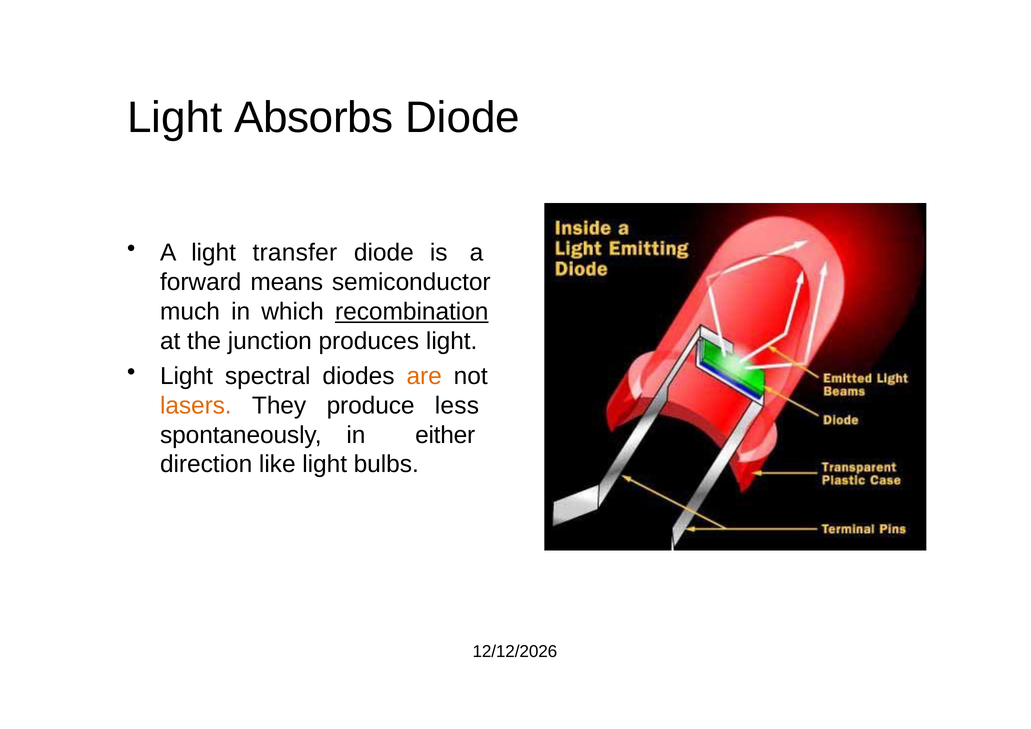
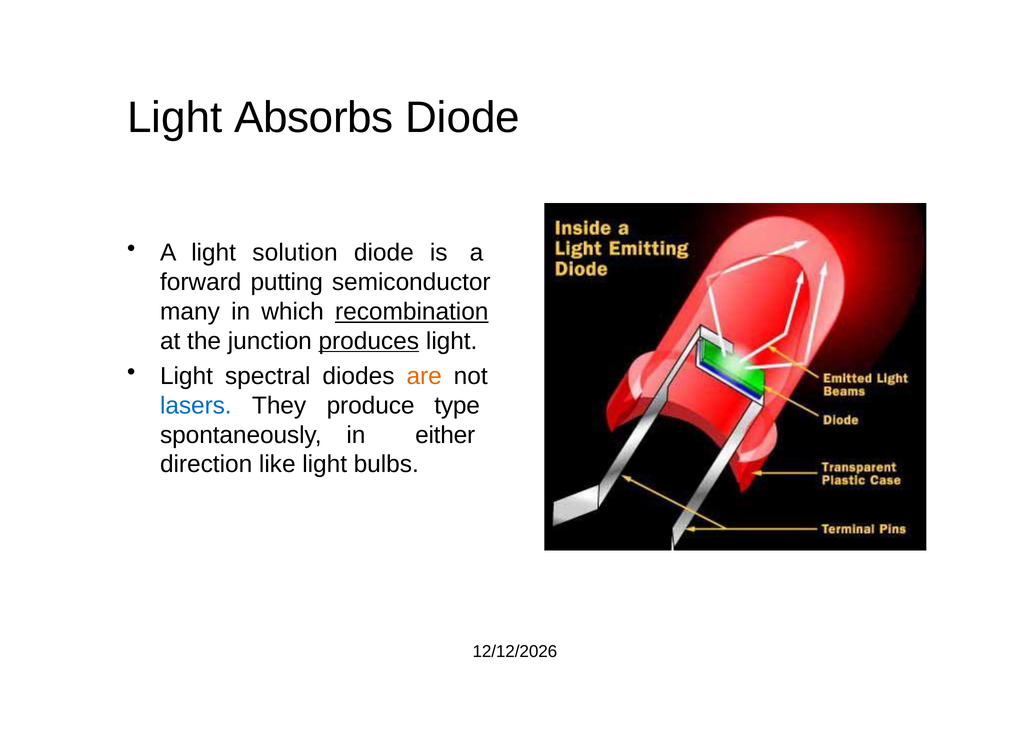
transfer: transfer -> solution (295, 253)
means: means -> putting (287, 282)
much: much -> many (190, 312)
produces underline: none -> present (369, 341)
lasers colour: orange -> blue (196, 406)
less: less -> type (457, 406)
